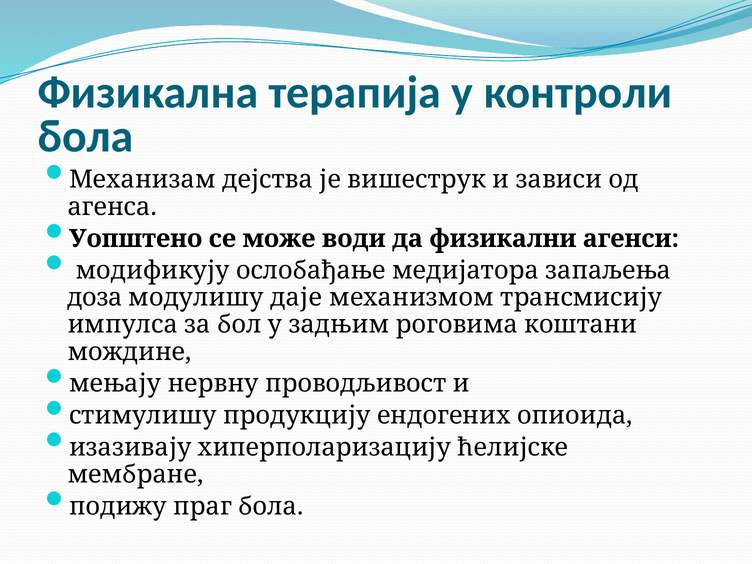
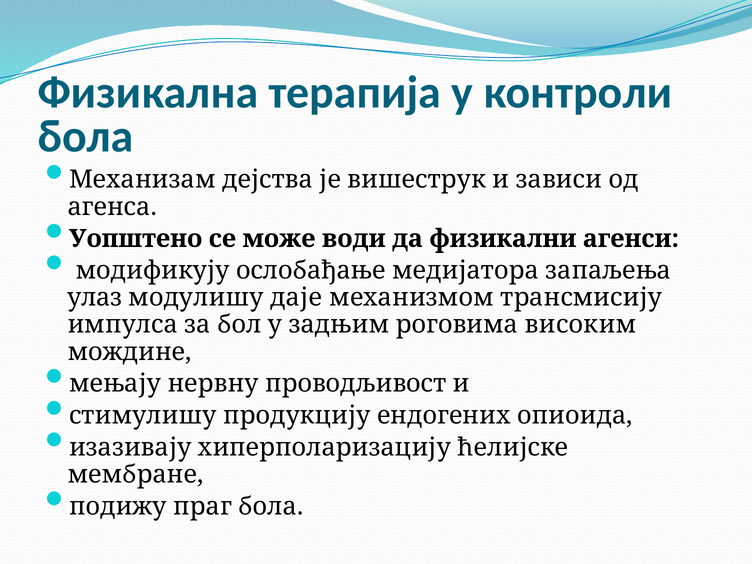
доза: доза -> улаз (95, 298)
коштани: коштани -> високим (581, 325)
